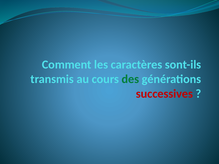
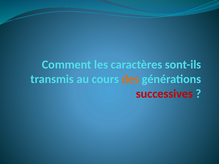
des colour: green -> orange (130, 79)
